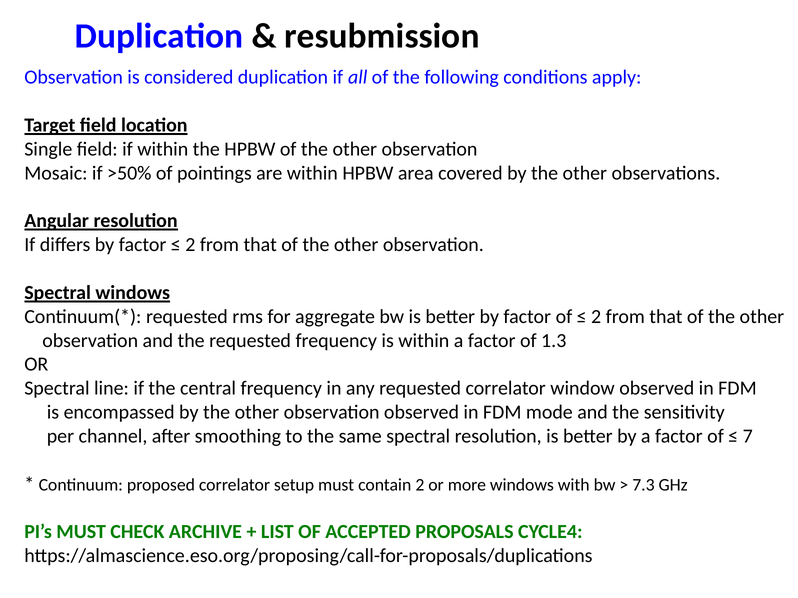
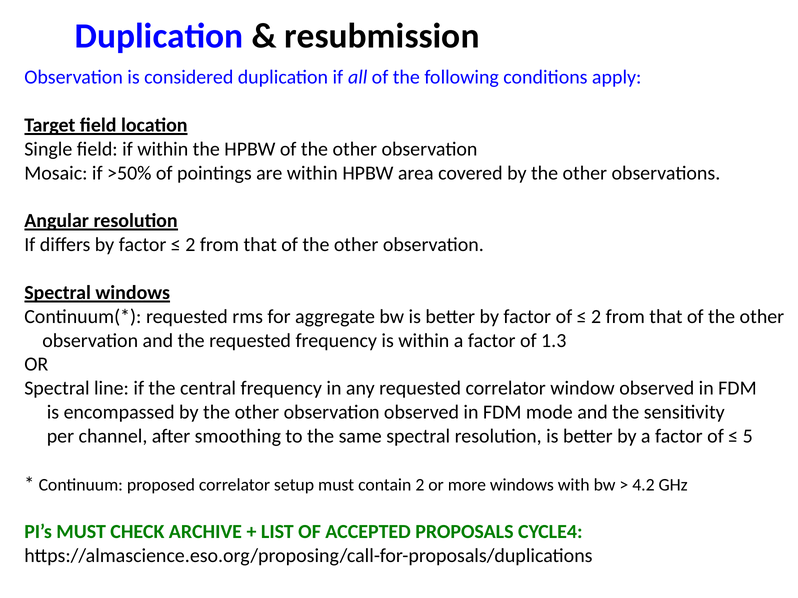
7: 7 -> 5 (748, 436)
7.3: 7.3 -> 4.2 (643, 485)
